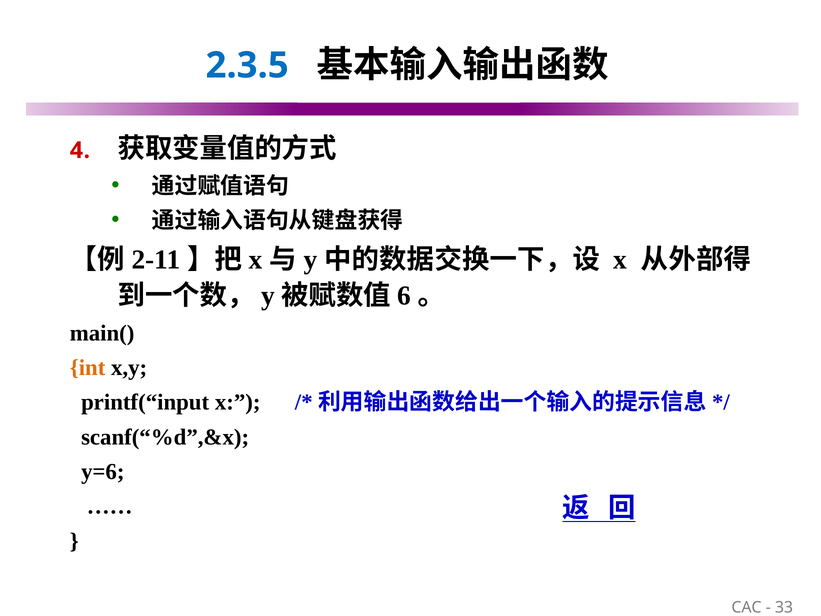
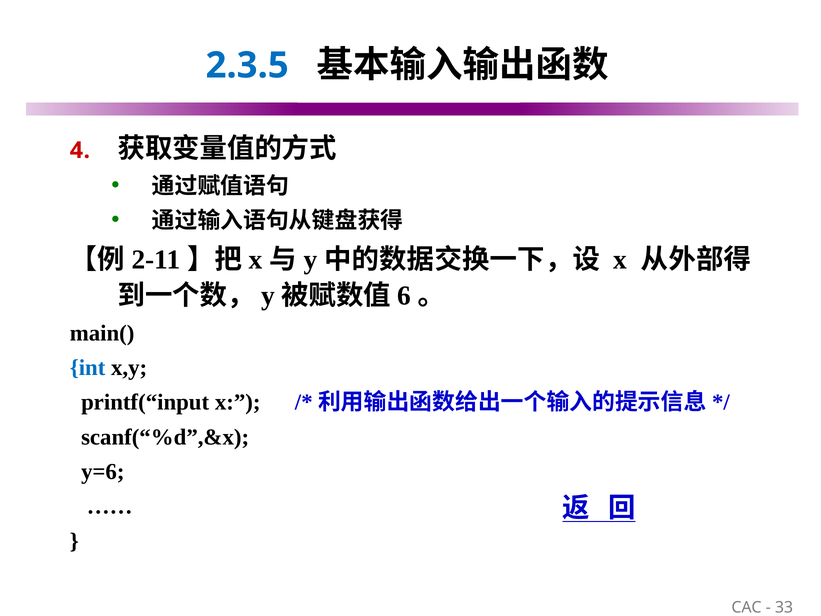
int colour: orange -> blue (88, 368)
